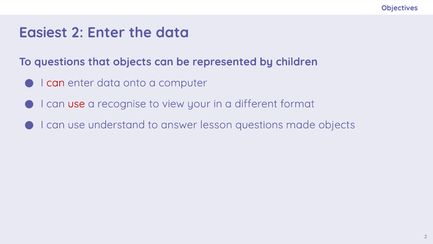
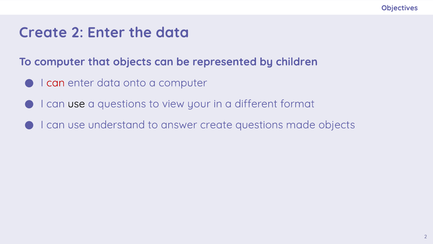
Easiest: Easiest -> Create (43, 32)
To questions: questions -> computer (60, 62)
use colour: red -> black (76, 104)
a recognise: recognise -> questions (122, 104)
answer lesson: lesson -> create (216, 125)
